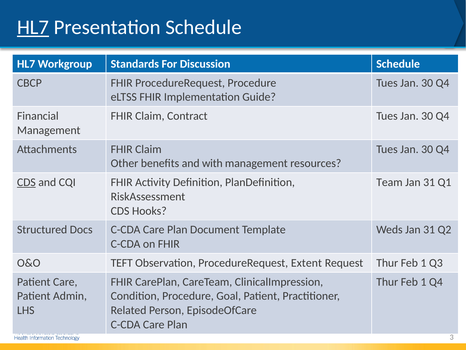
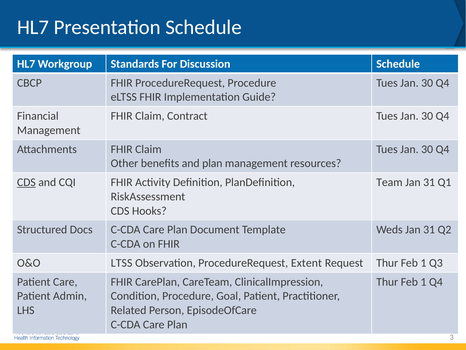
HL7 underline: present -> none (33, 27)
and with: with -> plan (212, 163)
TEFT: TEFT -> LTSS (122, 263)
